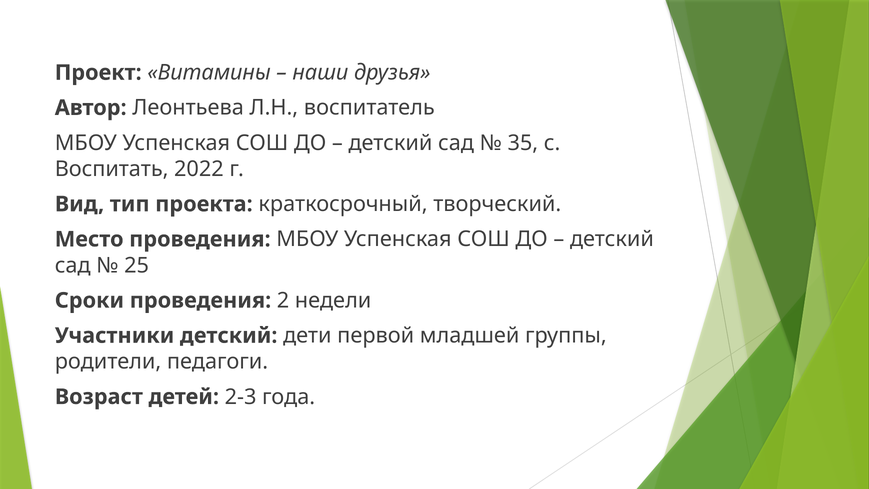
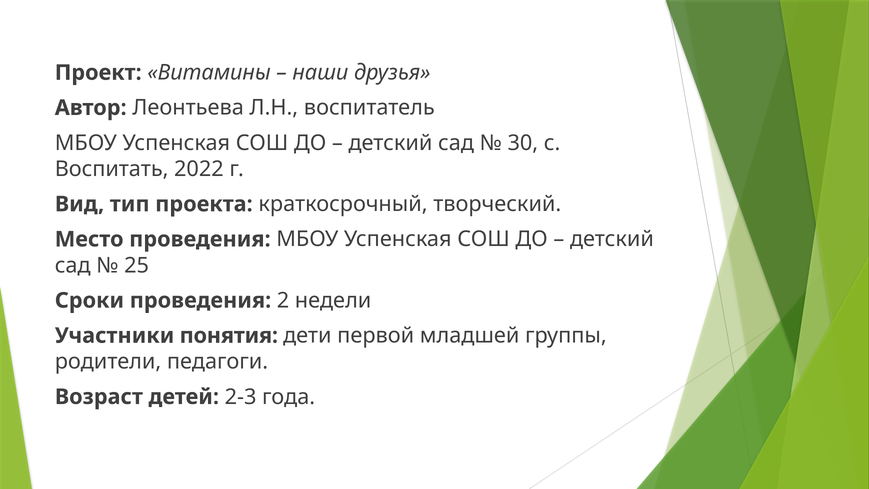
35: 35 -> 30 (523, 143)
Участники детский: детский -> понятия (229, 336)
